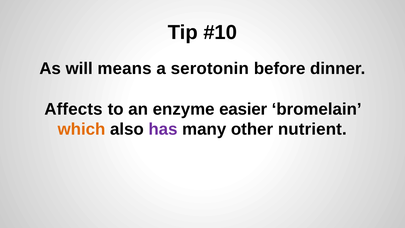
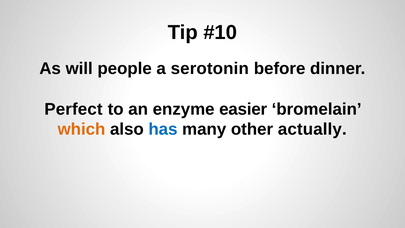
means: means -> people (125, 69)
Affects: Affects -> Perfect (73, 109)
has colour: purple -> blue (163, 129)
nutrient: nutrient -> actually (312, 129)
